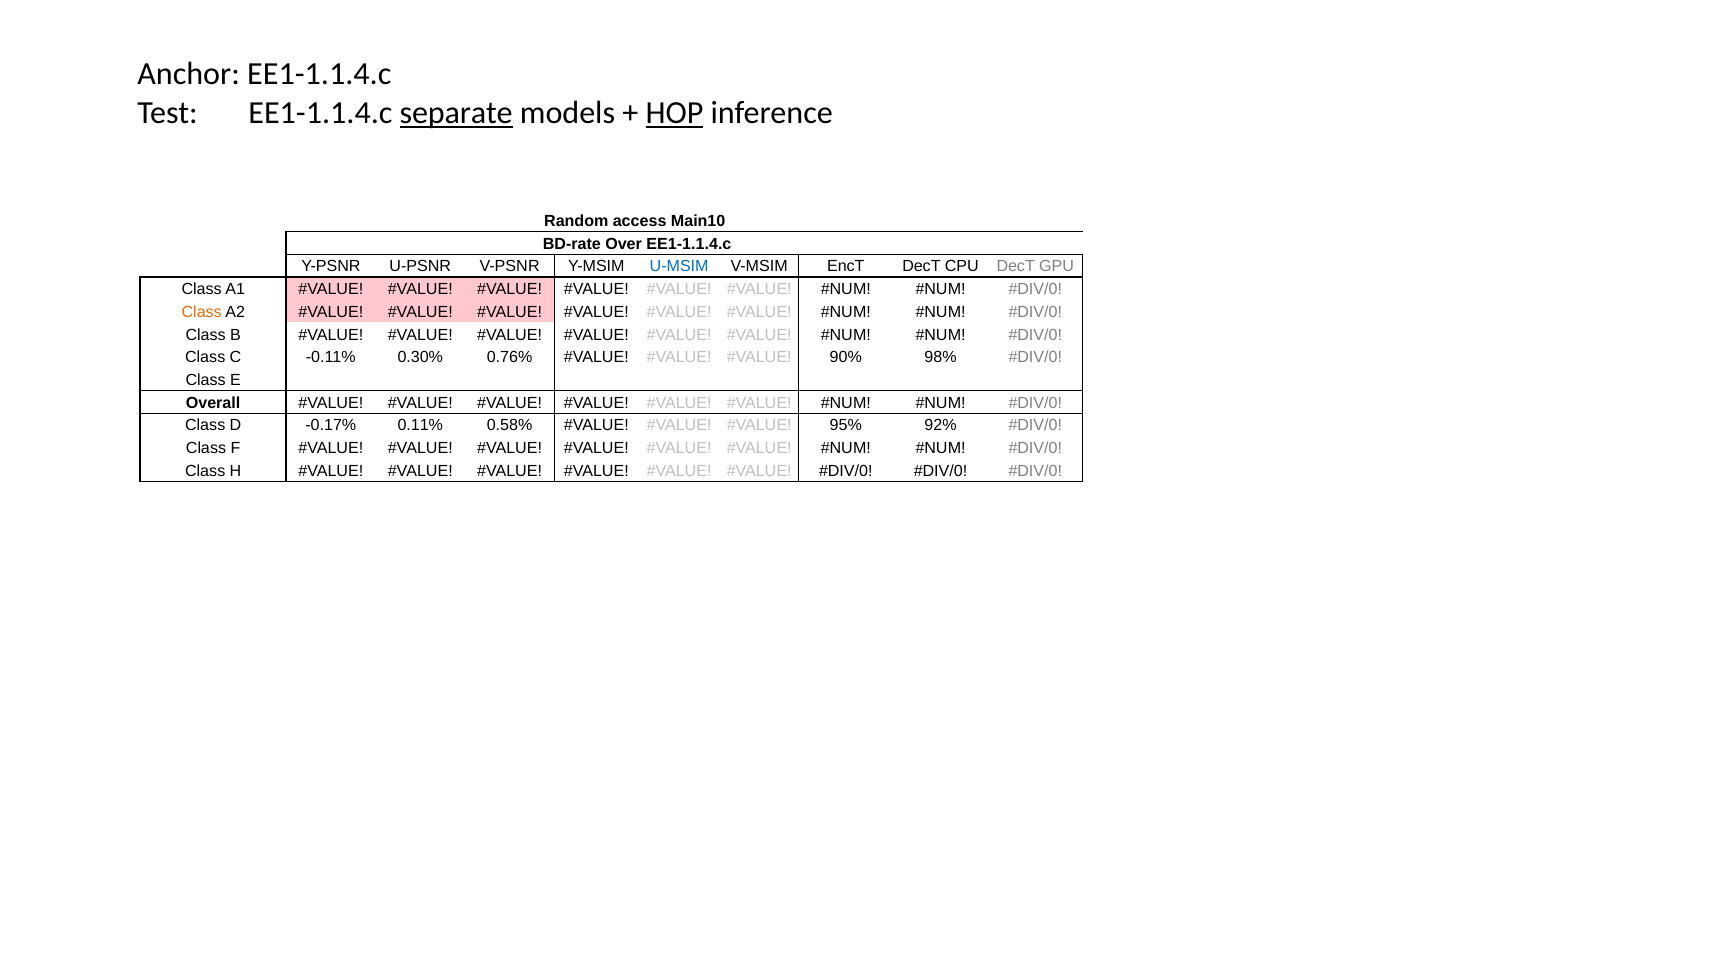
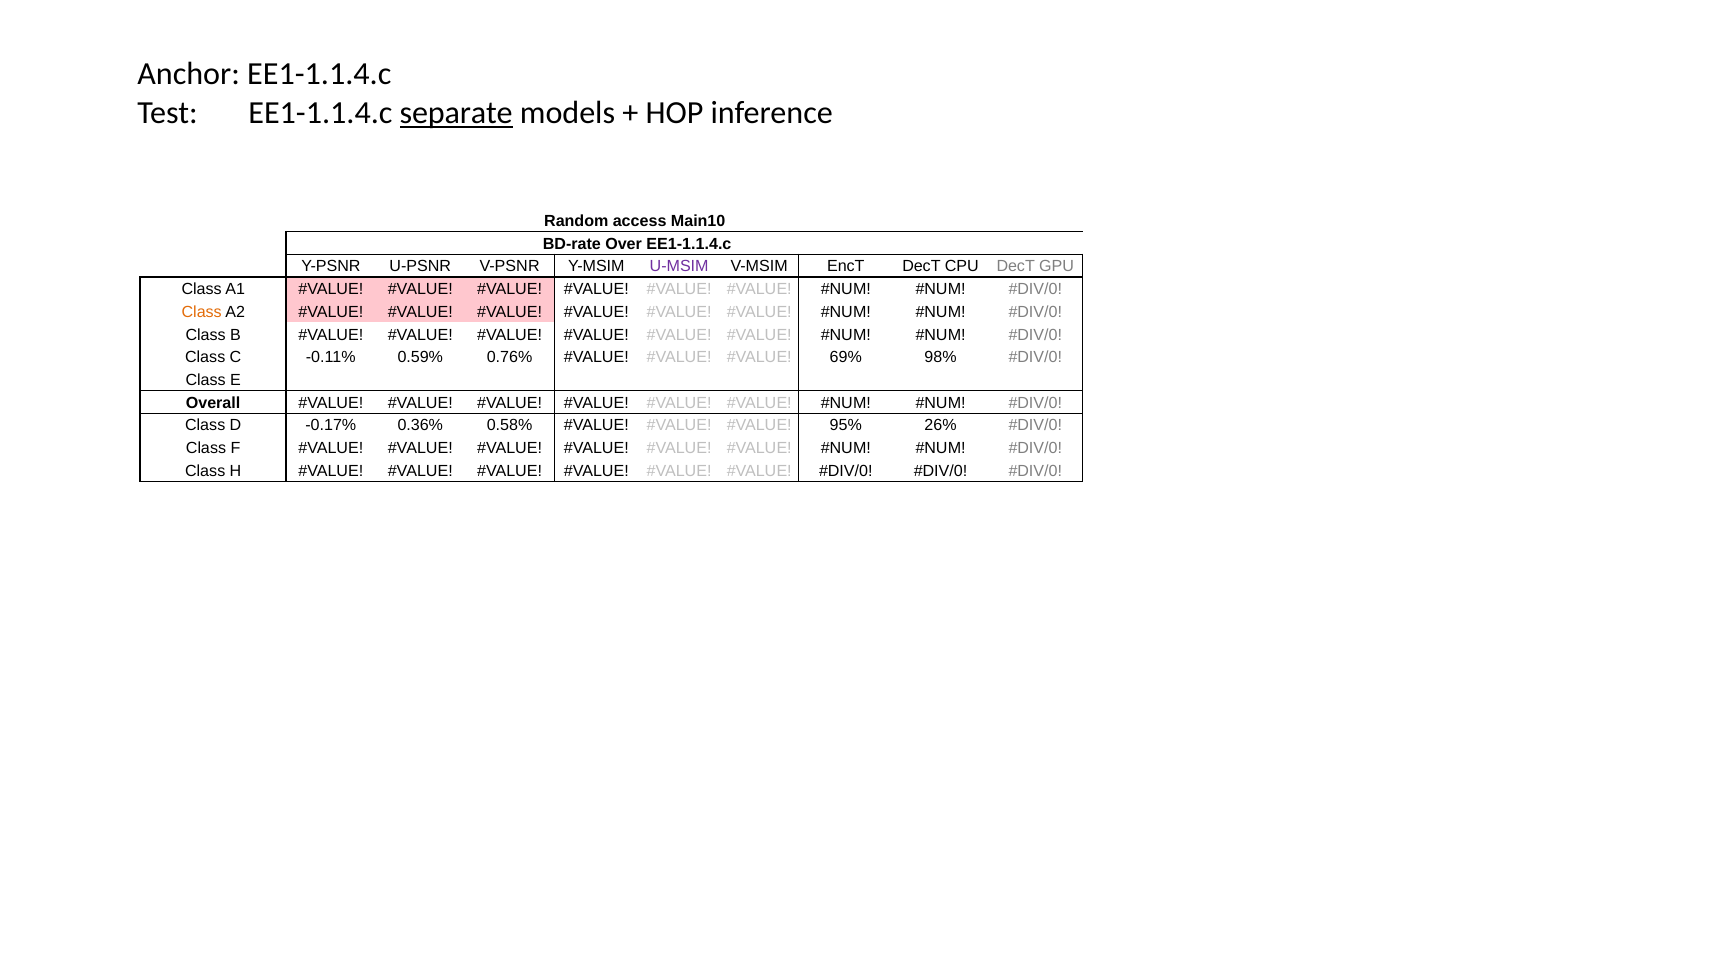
HOP underline: present -> none (675, 113)
U-MSIM colour: blue -> purple (679, 267)
0.30%: 0.30% -> 0.59% (420, 358)
90%: 90% -> 69% (846, 358)
0.11%: 0.11% -> 0.36% (420, 426)
92%: 92% -> 26% (941, 426)
